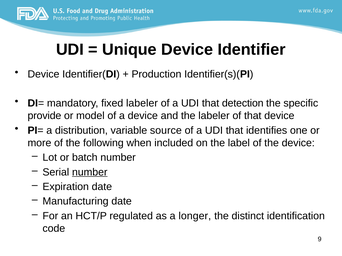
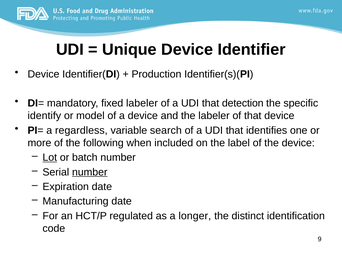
provide: provide -> identify (44, 116)
distribution: distribution -> regardless (81, 131)
source: source -> search (166, 131)
Lot underline: none -> present (50, 158)
